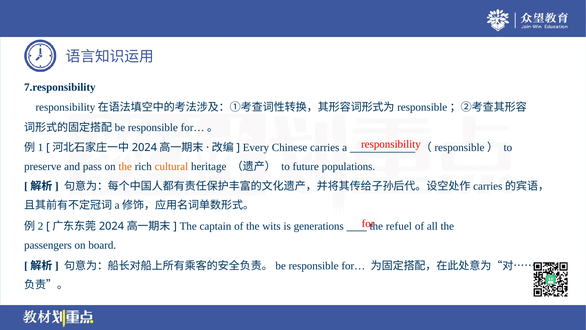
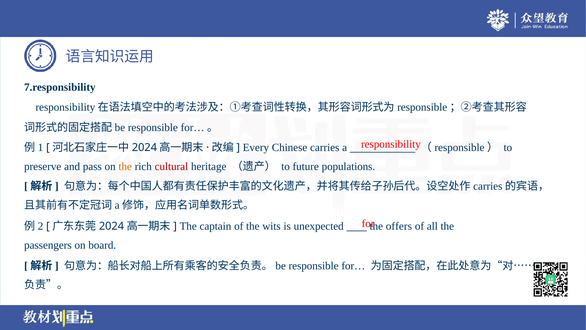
cultural colour: orange -> red (171, 166)
generations: generations -> unexpected (319, 226)
refuel: refuel -> offers (399, 226)
